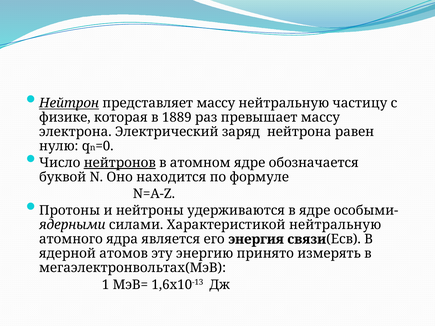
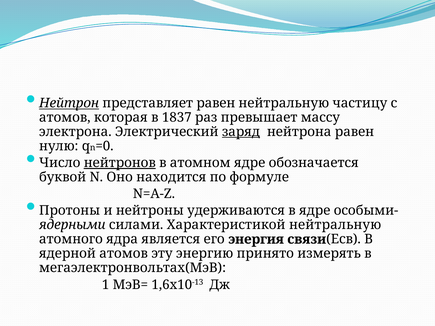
представляет массу: массу -> равен (216, 103)
физике: физике -> атомов (65, 117)
1889: 1889 -> 1837 (177, 117)
заряд underline: none -> present (241, 132)
